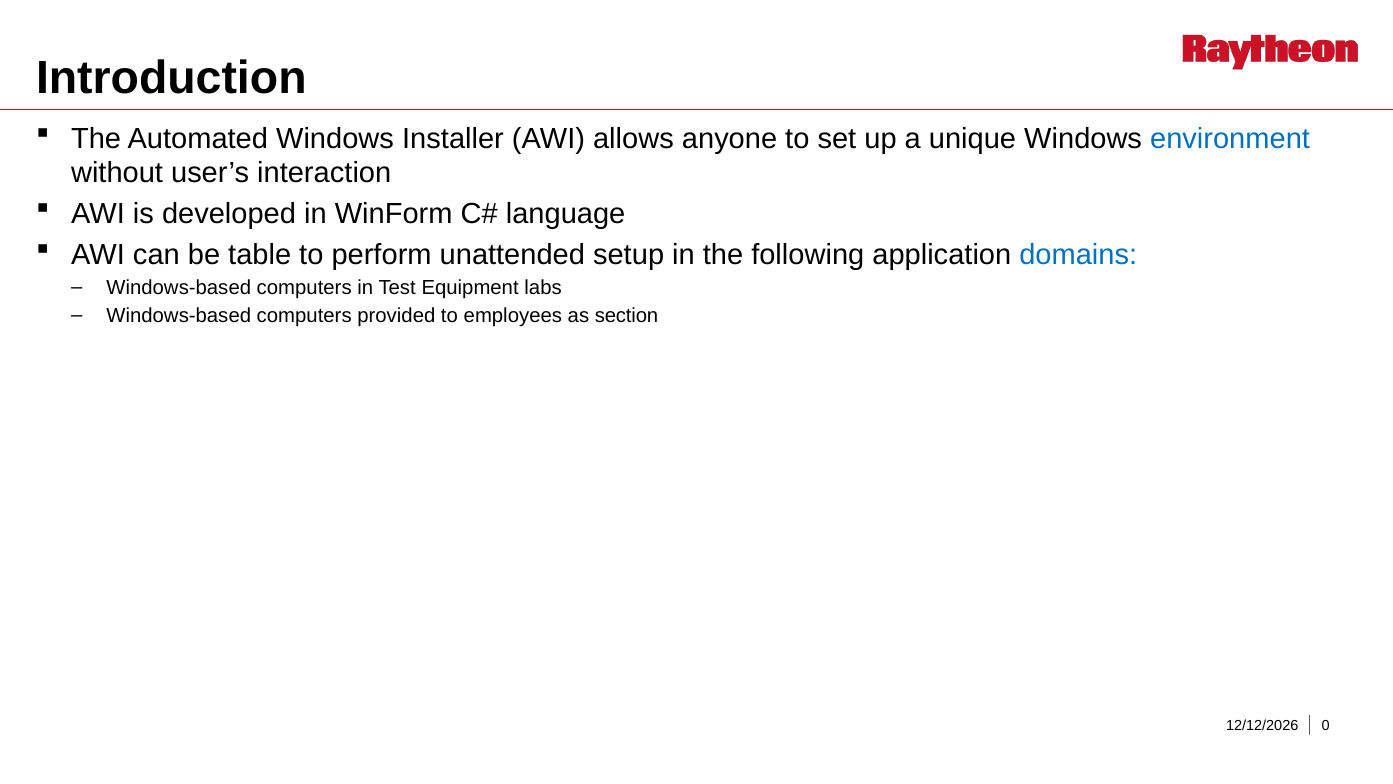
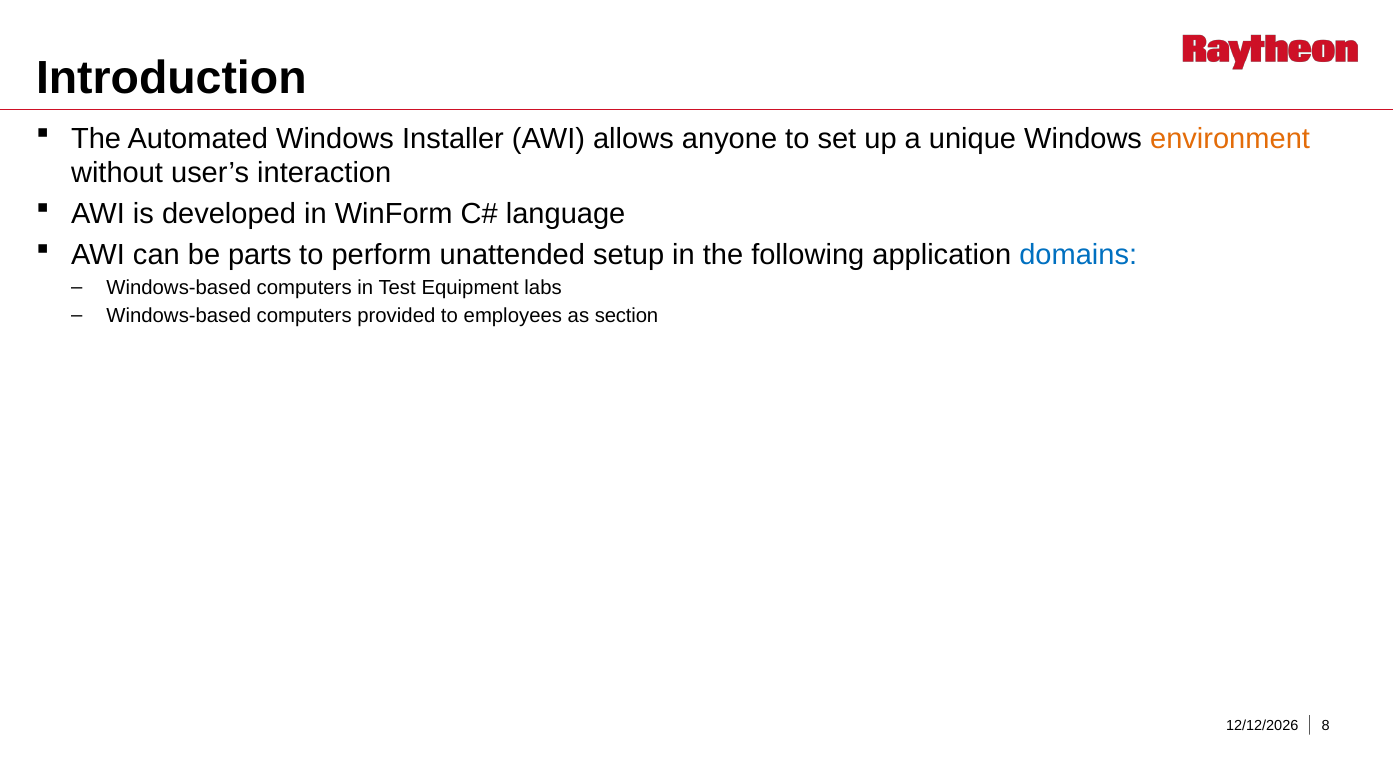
environment colour: blue -> orange (1230, 138)
table: table -> parts (260, 255)
0: 0 -> 8 (1326, 725)
